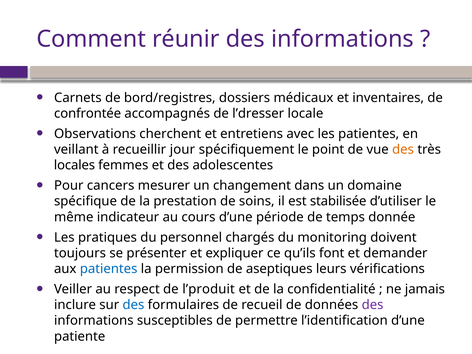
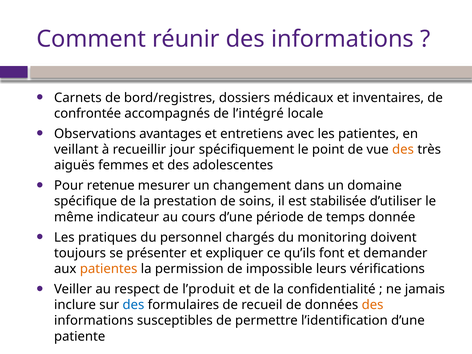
l’dresser: l’dresser -> l’intégré (258, 113)
cherchent: cherchent -> avantages (170, 134)
locales: locales -> aiguës (74, 165)
cancers: cancers -> retenue (111, 186)
patientes colour: blue -> orange (109, 269)
aseptiques: aseptiques -> impossible (279, 269)
des colour: purple -> orange (373, 305)
